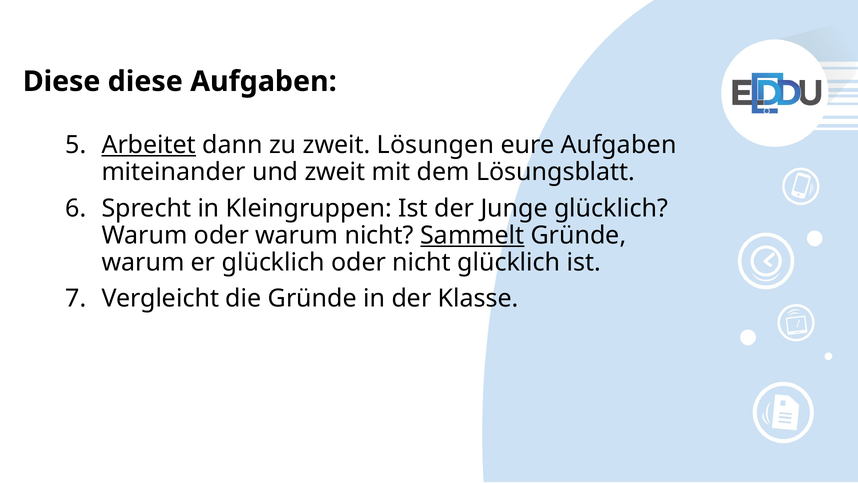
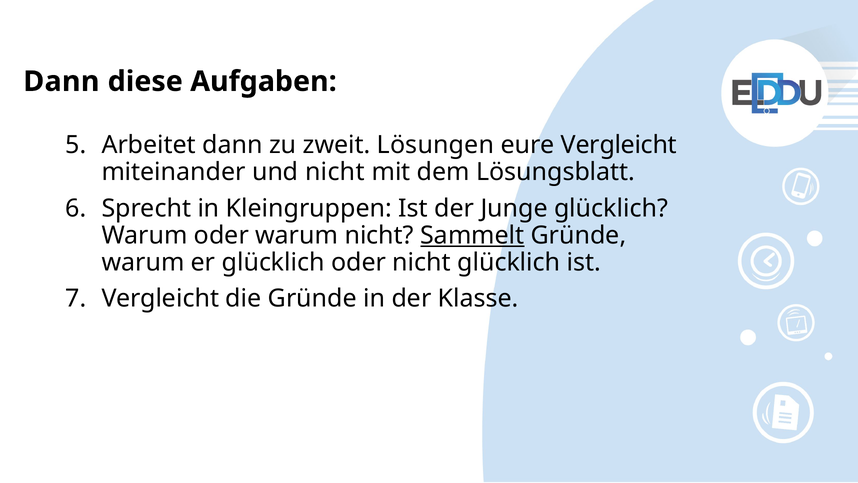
Diese: Diese -> Dann (61, 81)
Arbeitet underline: present -> none (149, 145)
eure Aufgaben: Aufgaben -> Vergleicht (619, 145)
und zweit: zweit -> nicht (335, 172)
